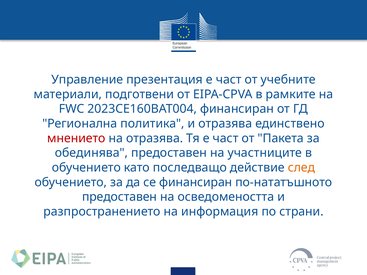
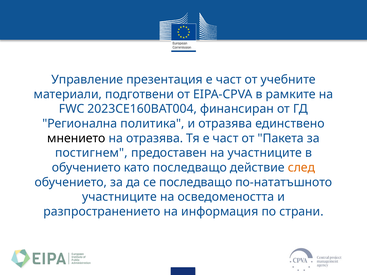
мнението colour: red -> black (76, 138)
обединява: обединява -> постигнем (91, 153)
се финансиран: финансиран -> последващо (196, 182)
предоставен: предоставен -> участниците (119, 197)
